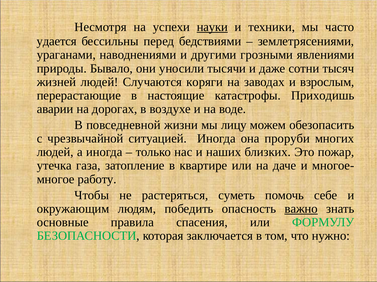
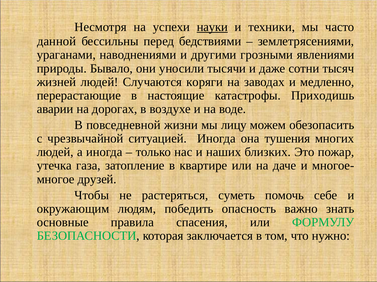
удается: удается -> данной (57, 41)
взрослым: взрослым -> медленно (327, 82)
проруби: проруби -> тушения (287, 139)
работу: работу -> друзей (97, 180)
важно underline: present -> none (301, 209)
